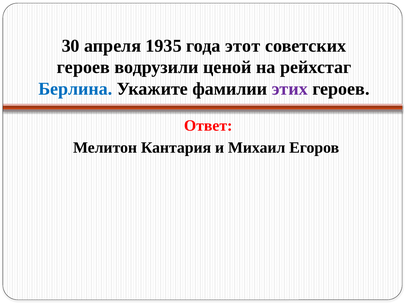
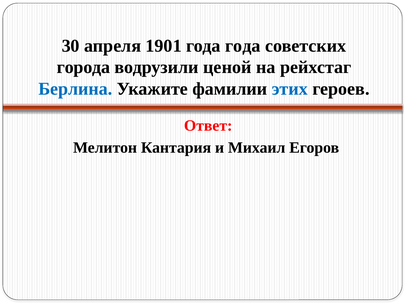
1935: 1935 -> 1901 (164, 46)
года этот: этот -> года (243, 46)
героев: героев -> города (83, 67)
этих colour: purple -> blue (290, 89)
